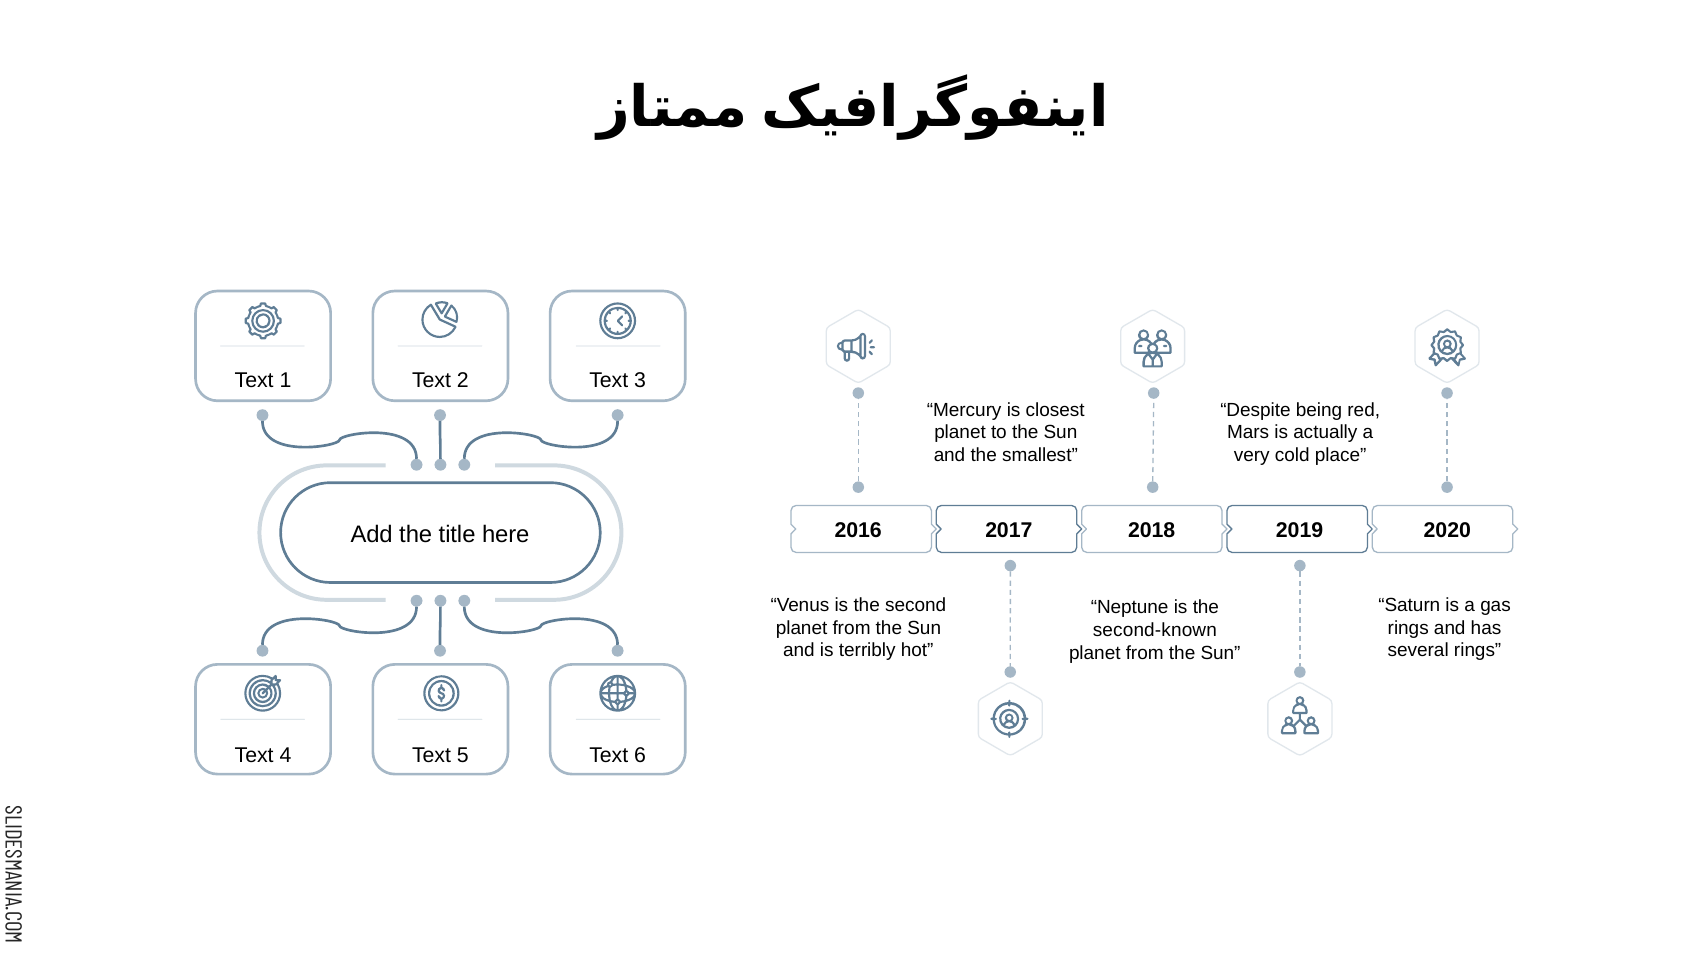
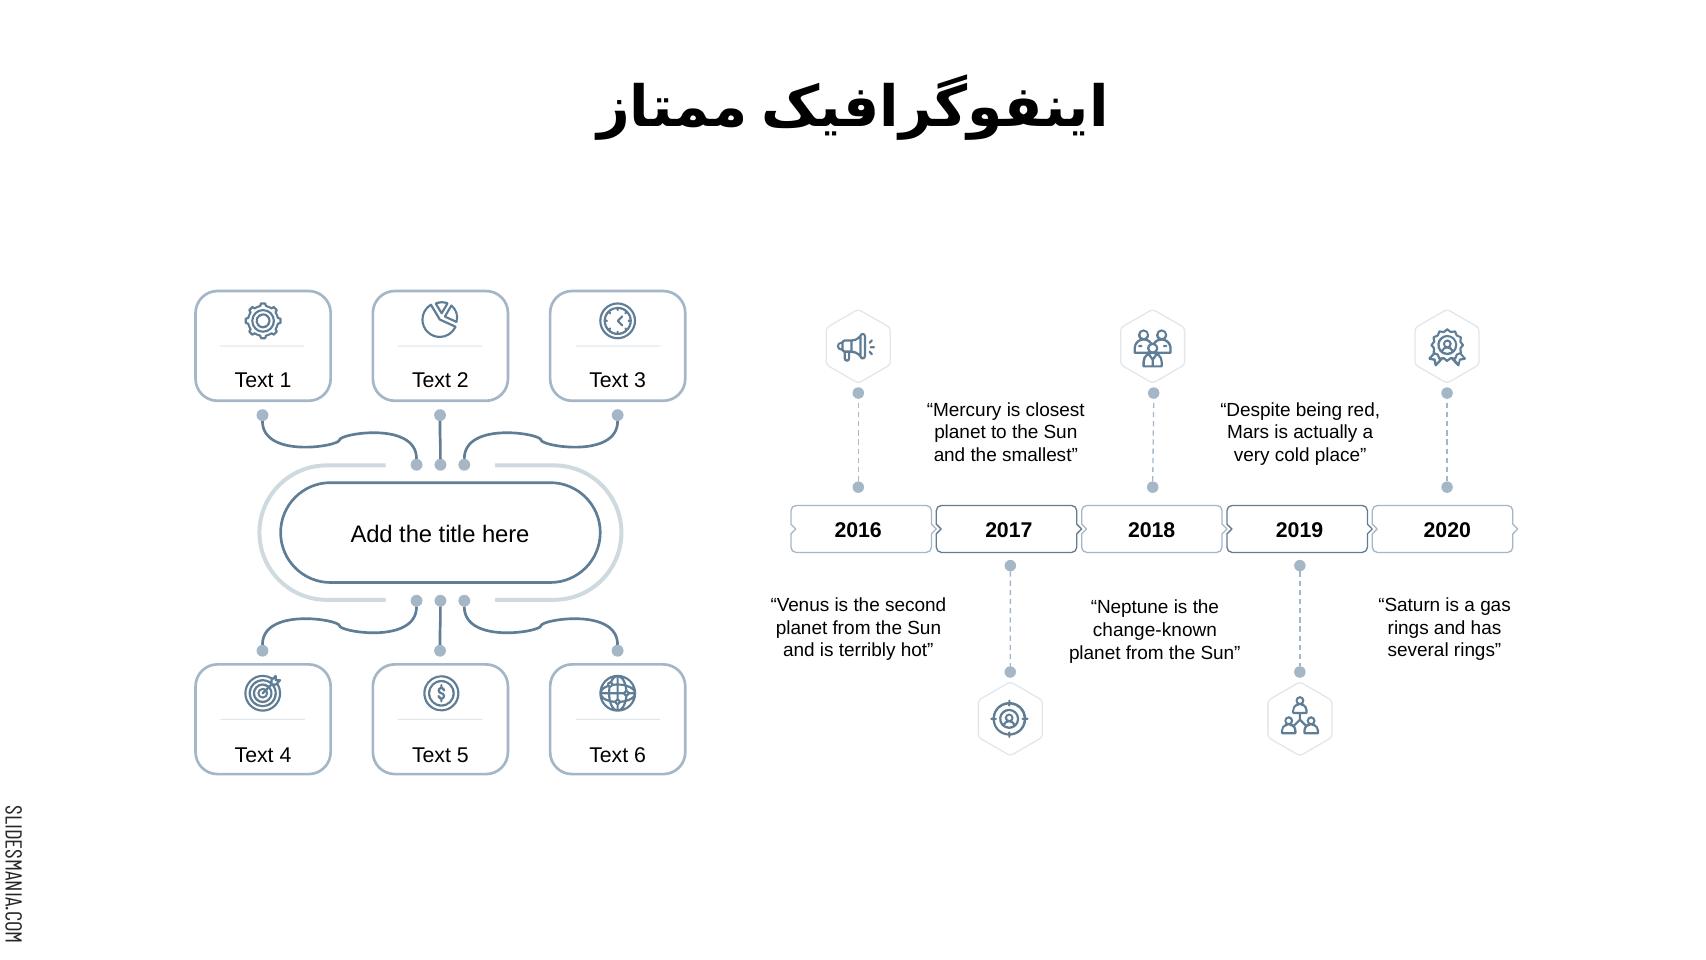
second-known: second-known -> change-known (1155, 630)
